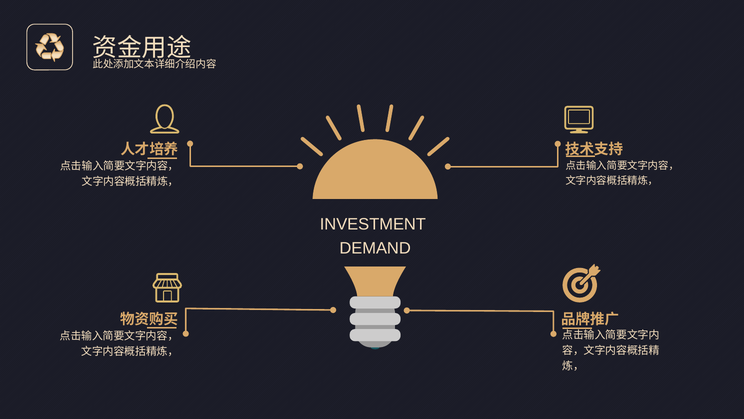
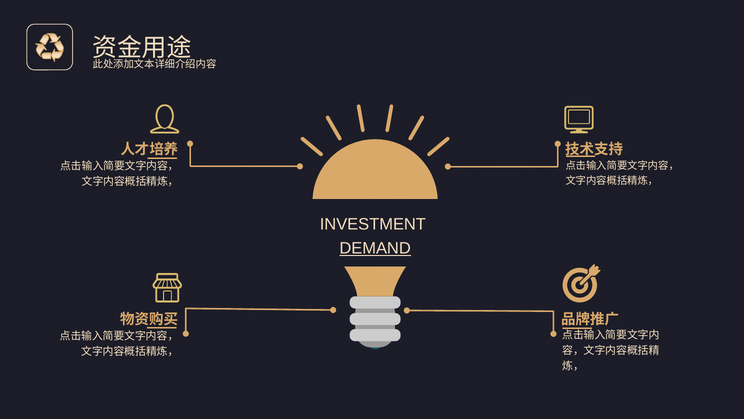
DEMAND underline: none -> present (375, 248)
